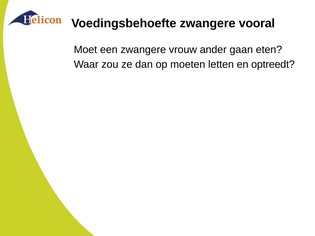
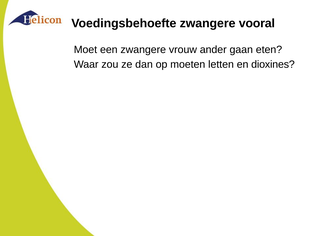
optreedt: optreedt -> dioxines (273, 65)
